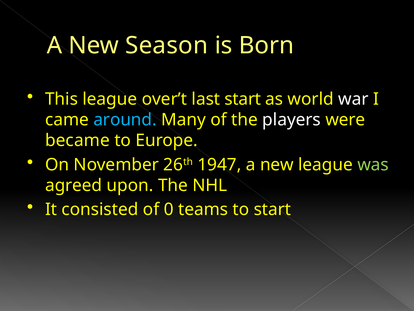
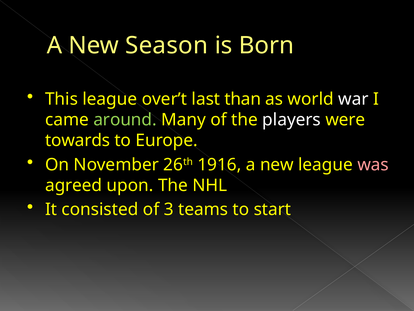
last start: start -> than (243, 99)
around colour: light blue -> light green (125, 120)
became: became -> towards (78, 140)
1947: 1947 -> 1916 (219, 164)
was colour: light green -> pink (373, 164)
0: 0 -> 3 (169, 209)
